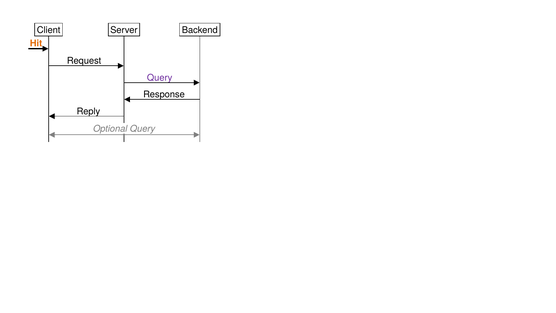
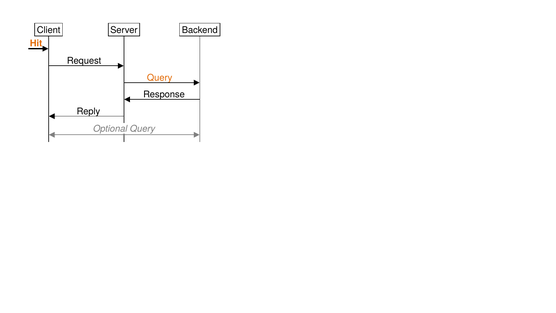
Query colour: purple -> orange (160, 78)
